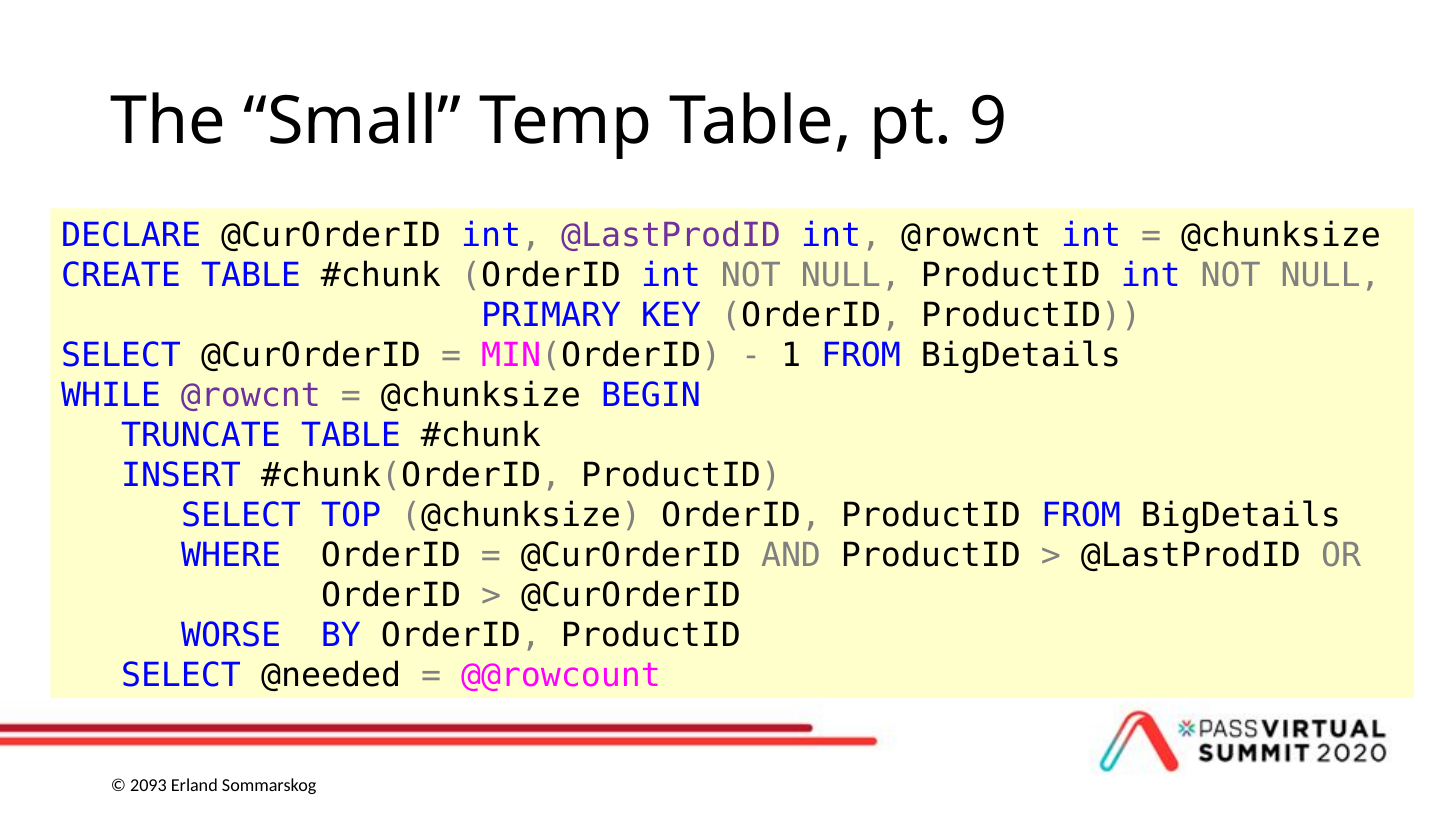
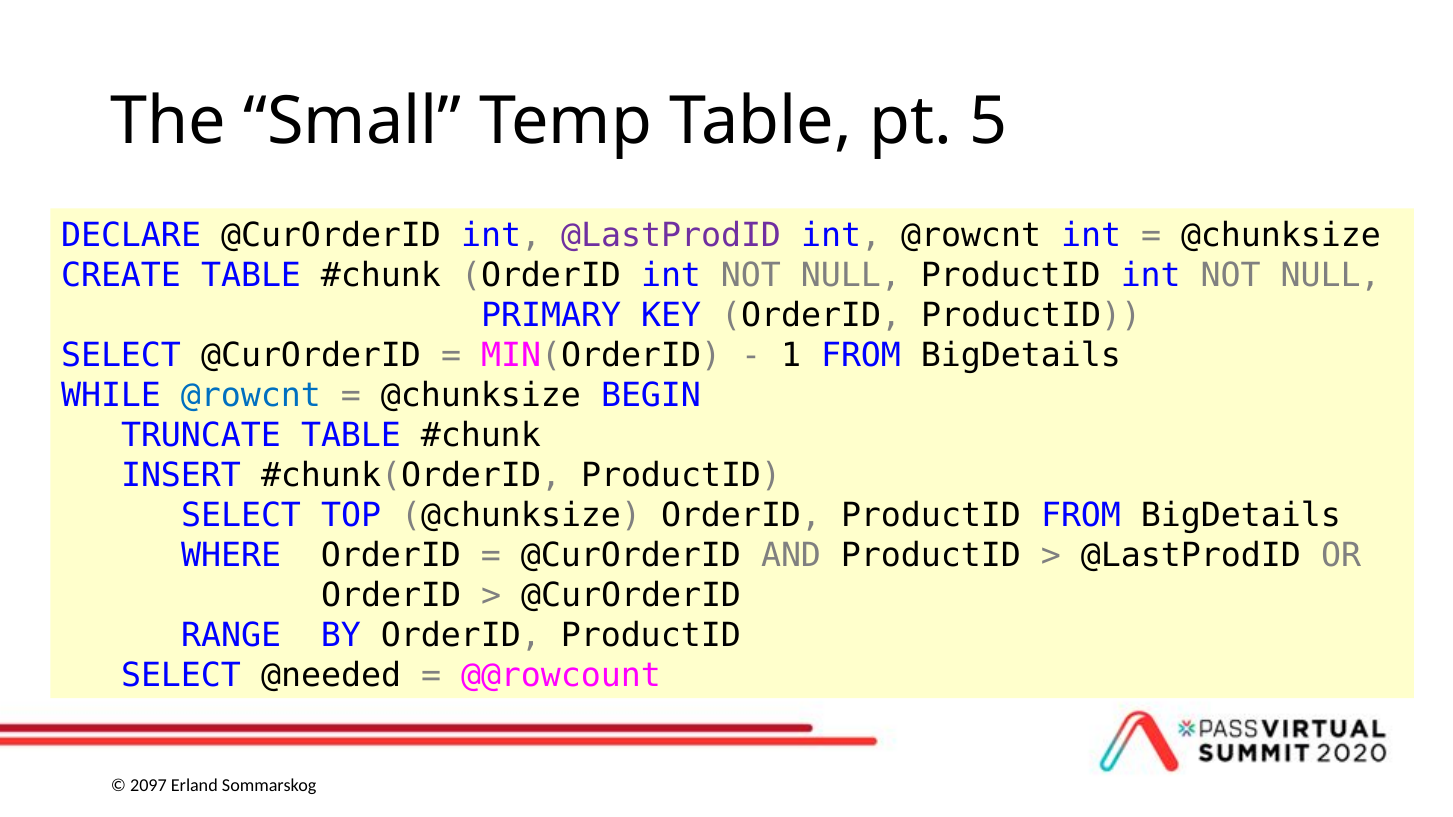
9: 9 -> 5 (988, 122)
@rowcnt colour: purple -> blue (251, 396)
WORSE: WORSE -> RANGE (231, 635)
2093: 2093 -> 2097 (148, 786)
